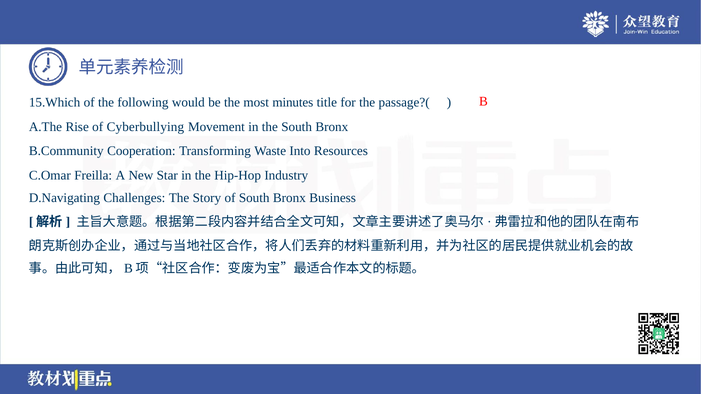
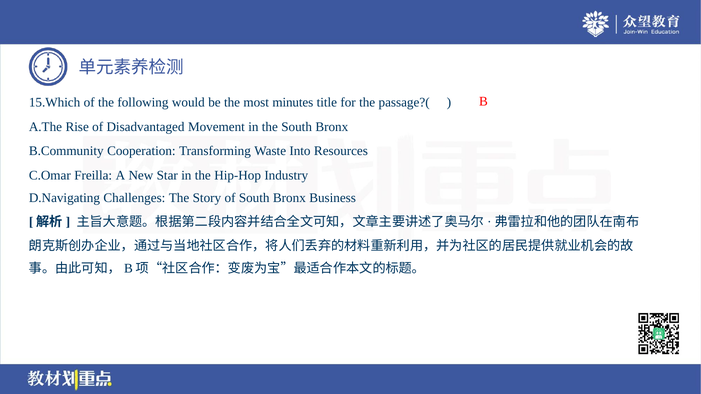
Cyberbullying: Cyberbullying -> Disadvantaged (145, 127)
